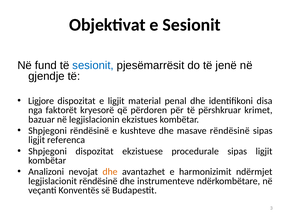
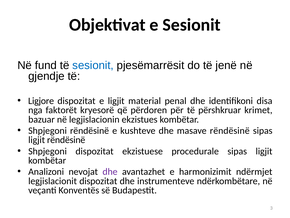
ligjit referenca: referenca -> rëndësinë (66, 140)
dhe colour: orange -> purple (110, 171)
legjislacionit rëndësinë: rëndësinë -> dispozitat (98, 181)
